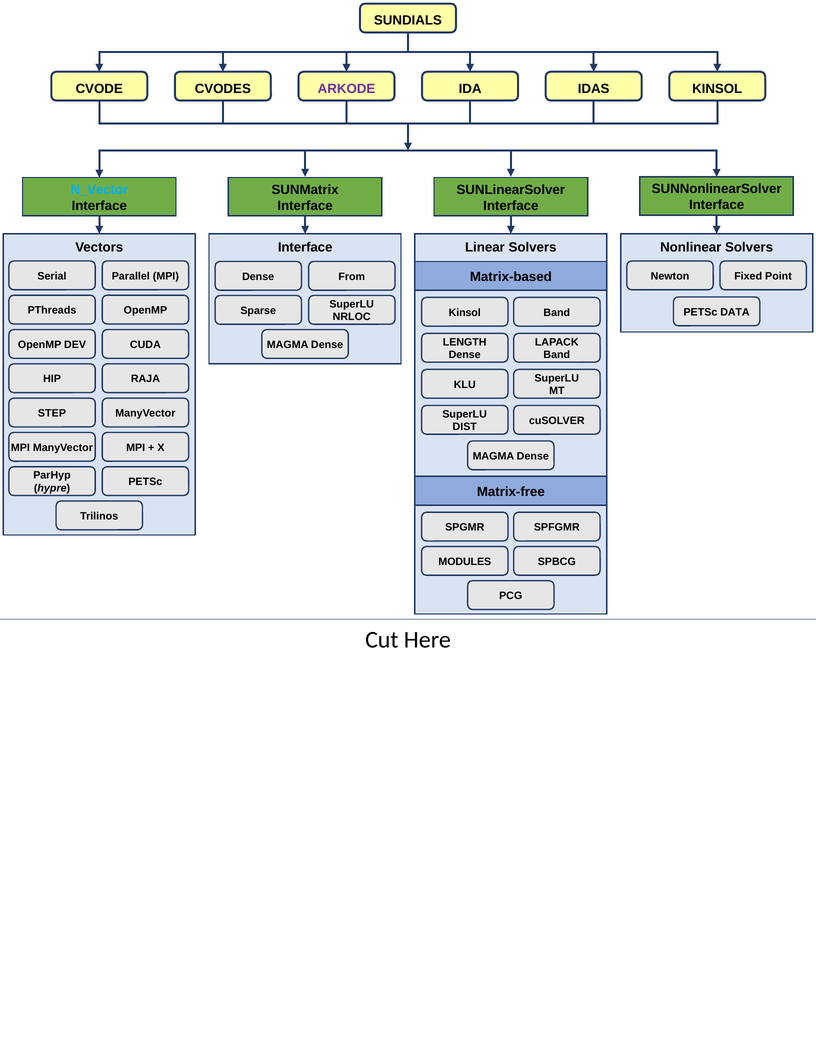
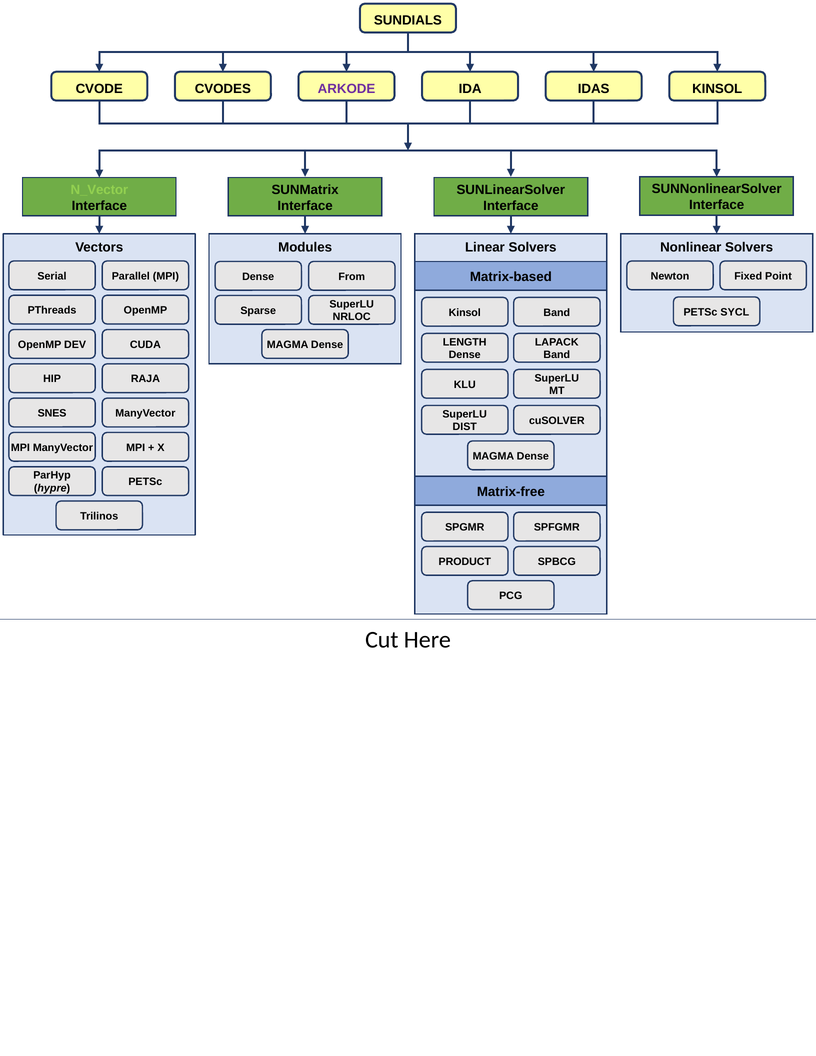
N_Vector colour: light blue -> light green (99, 190)
Interface: Interface -> Modules (305, 247)
DATA: DATA -> SYCL (735, 312)
STEP: STEP -> SNES (52, 413)
MODULES: MODULES -> PRODUCT (465, 562)
